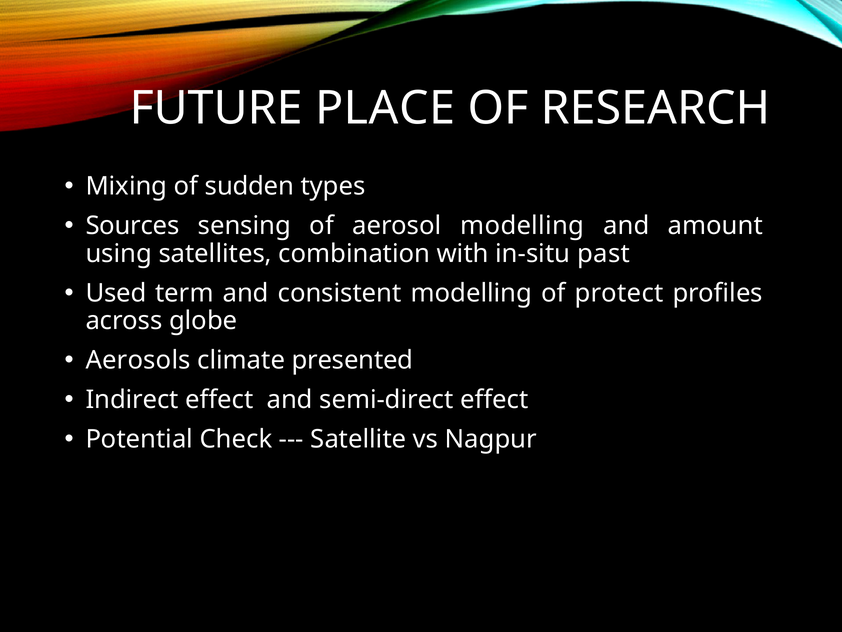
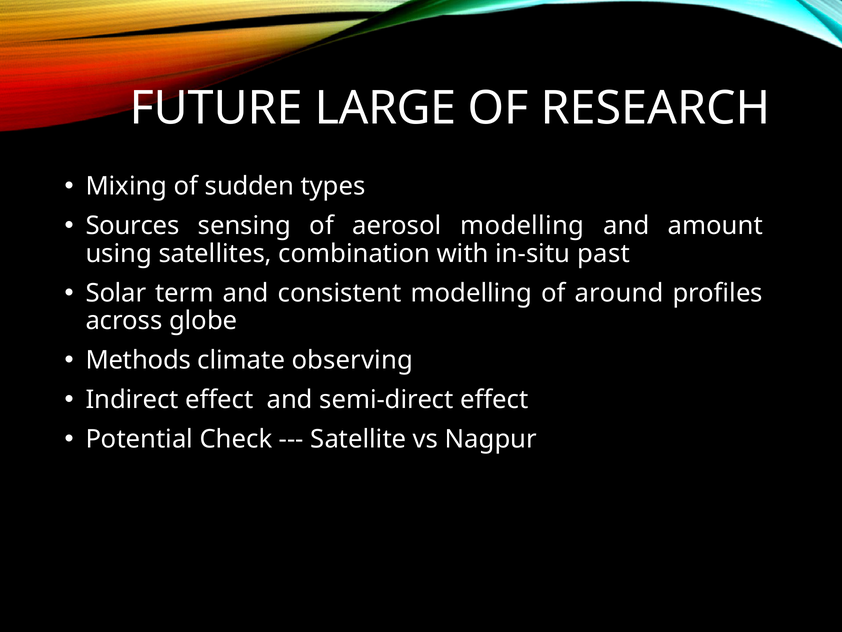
PLACE: PLACE -> LARGE (386, 108)
Used: Used -> Solar (116, 293)
protect: protect -> around (619, 293)
Aerosols: Aerosols -> Methods (138, 360)
presented: presented -> observing (352, 360)
